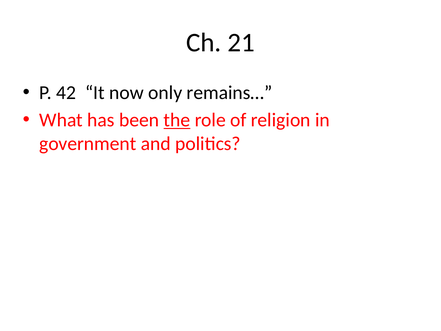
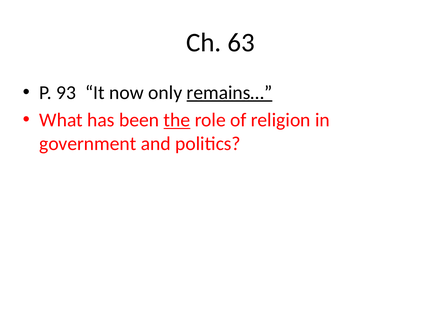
21: 21 -> 63 (241, 43)
42: 42 -> 93 (66, 93)
remains… underline: none -> present (229, 93)
